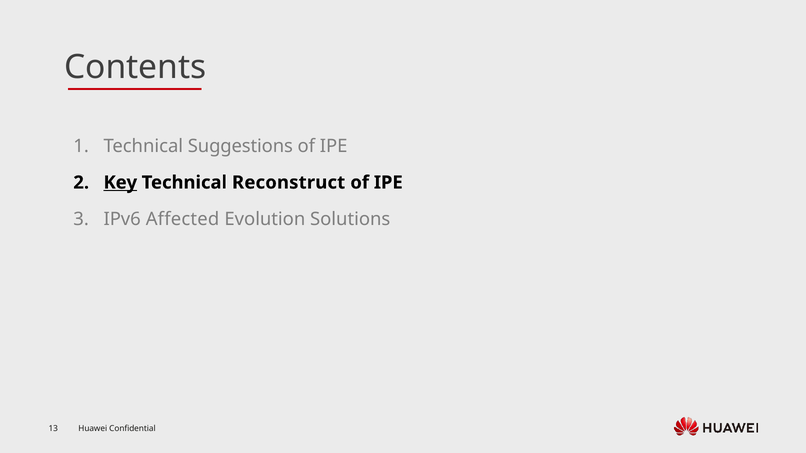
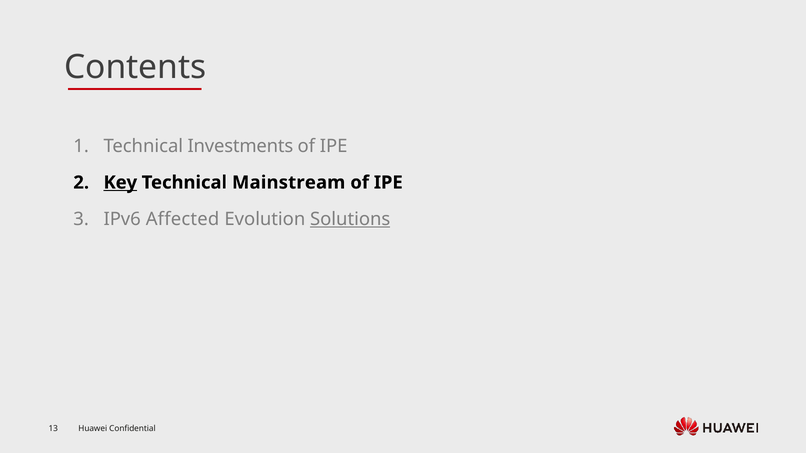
Suggestions: Suggestions -> Investments (240, 146)
Reconstruct: Reconstruct -> Mainstream (289, 183)
Solutions underline: none -> present (350, 219)
